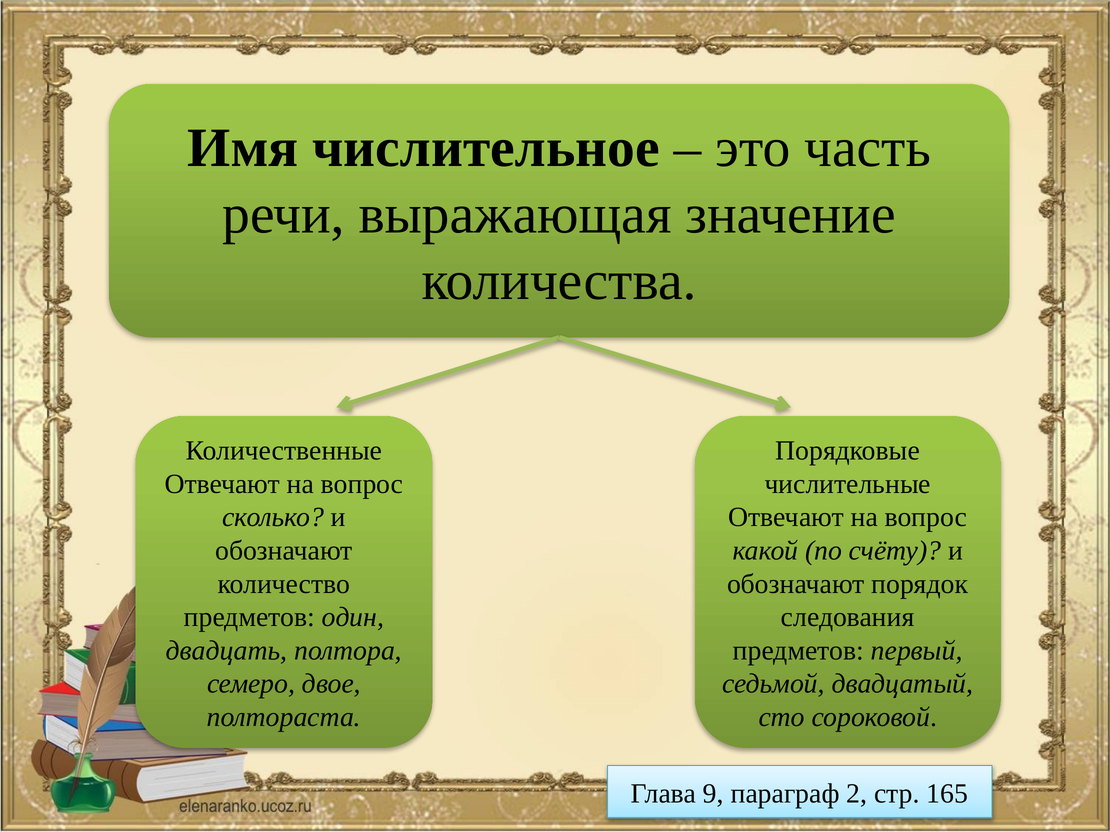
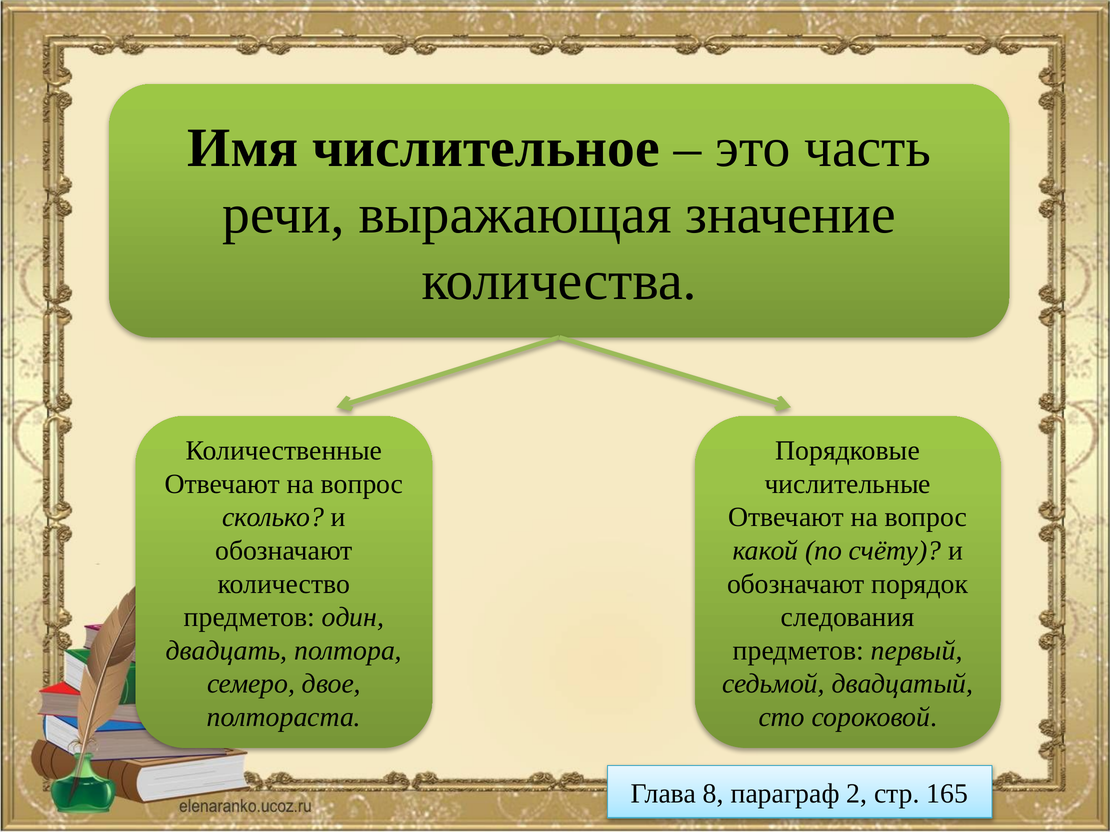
9: 9 -> 8 (713, 794)
